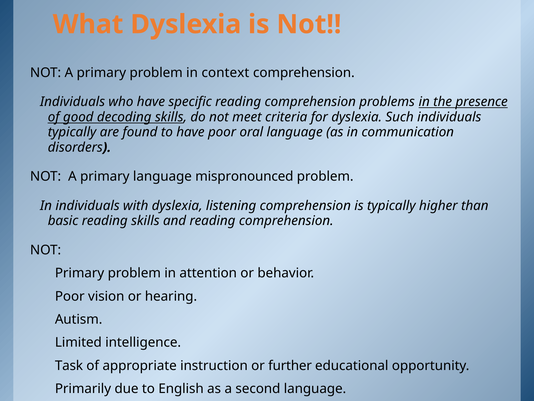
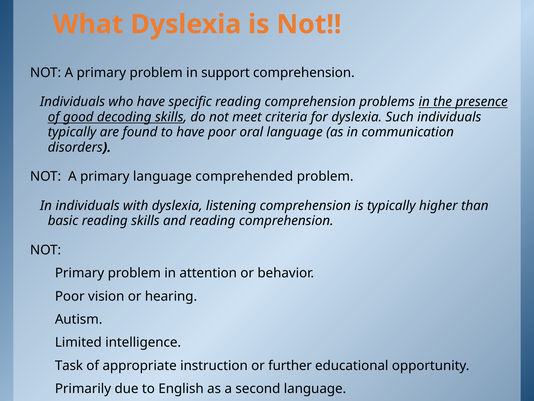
context: context -> support (226, 73)
mispronounced: mispronounced -> comprehended (244, 176)
